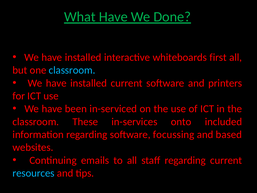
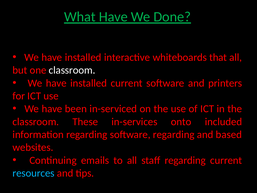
first: first -> that (218, 57)
classroom colour: light blue -> white (72, 70)
software focussing: focussing -> regarding (174, 134)
